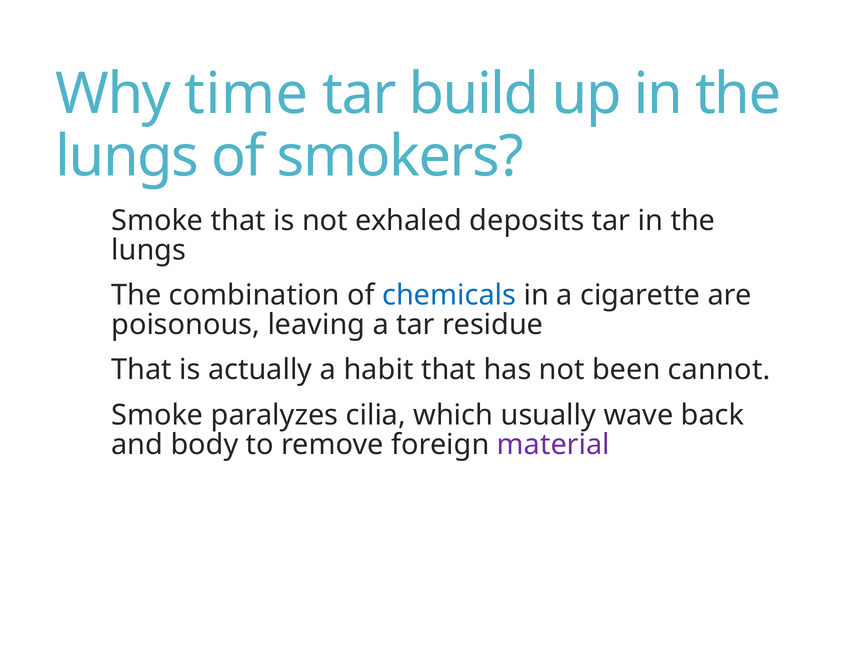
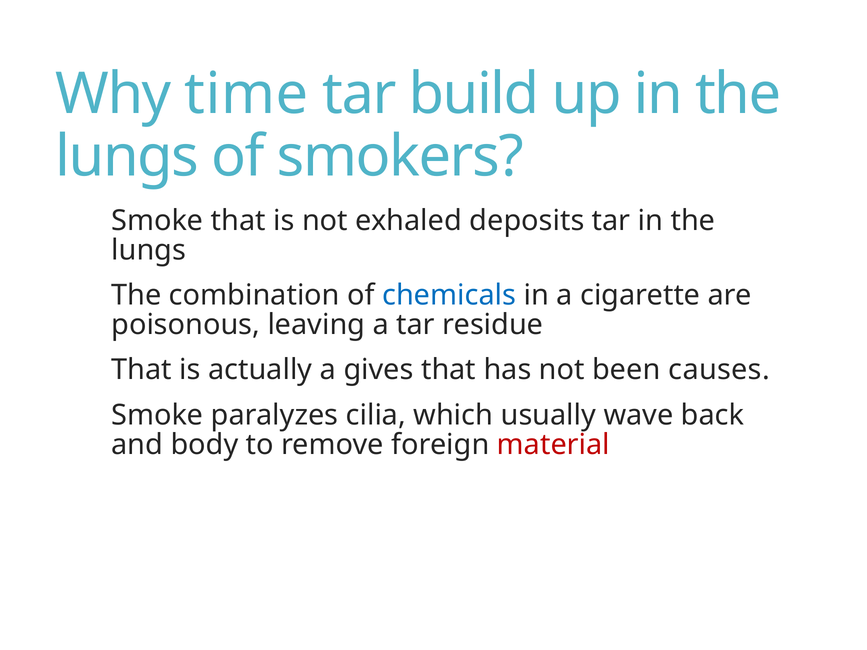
habit: habit -> gives (379, 370)
cannot: cannot -> causes (719, 370)
material colour: purple -> red (553, 445)
